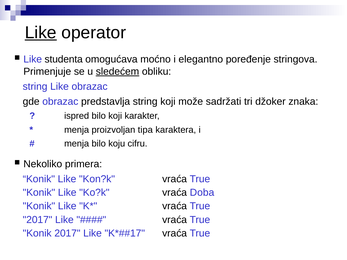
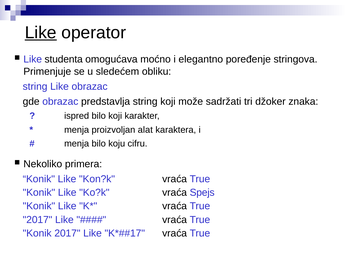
sledećem underline: present -> none (118, 72)
tipa: tipa -> alat (145, 130)
Doba: Doba -> Spejs (202, 193)
